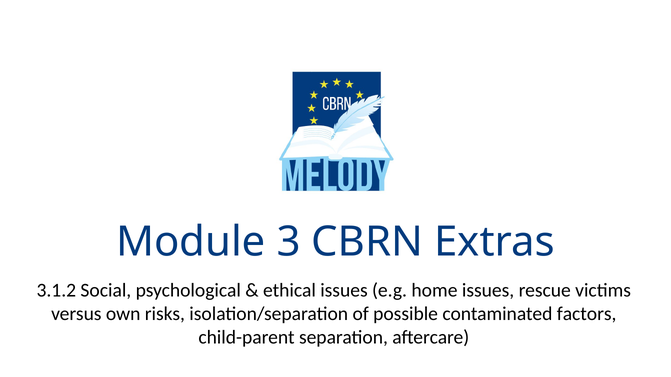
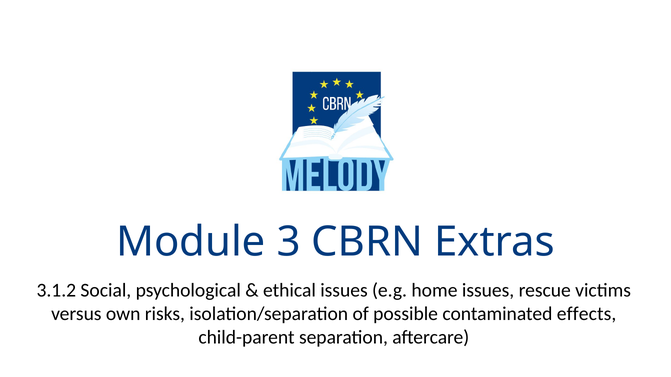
factors: factors -> effects (587, 314)
